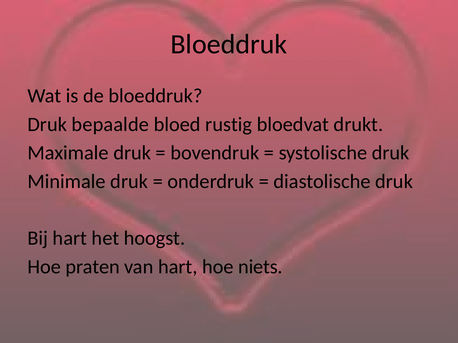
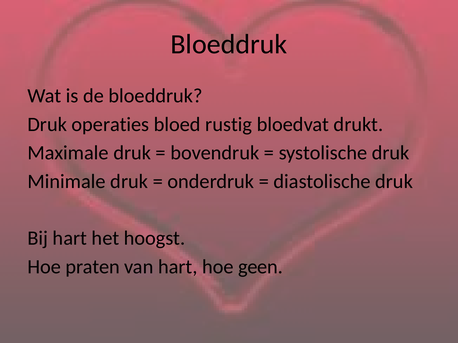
bepaalde: bepaalde -> operaties (110, 125)
niets: niets -> geen (260, 267)
